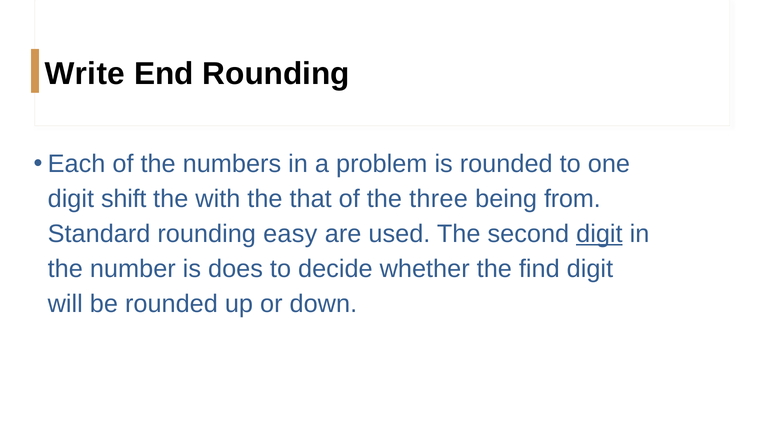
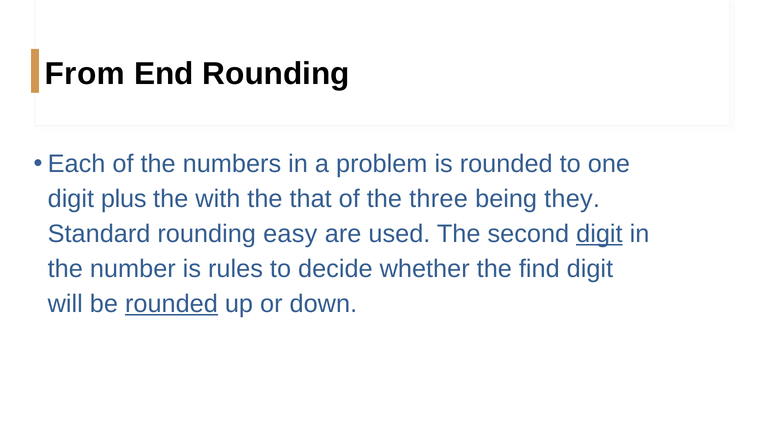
Write: Write -> From (85, 74)
shift: shift -> plus (124, 199)
from: from -> they (572, 199)
does: does -> rules (235, 269)
rounded underline: none -> present (171, 304)
